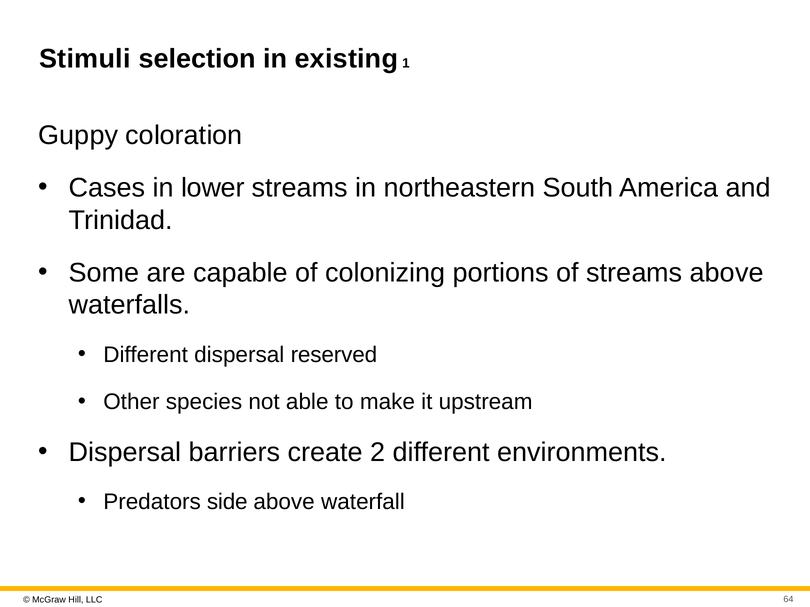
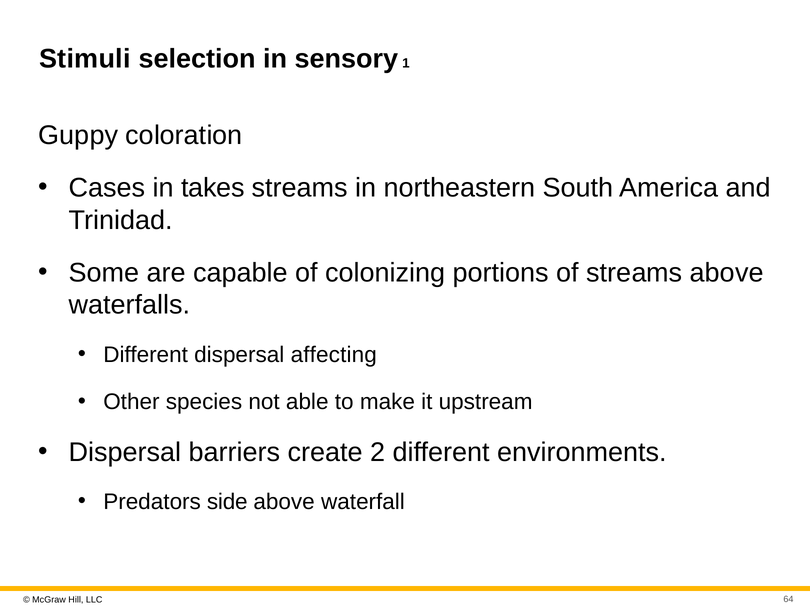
existing: existing -> sensory (346, 59)
lower: lower -> takes (213, 188)
reserved: reserved -> affecting (334, 355)
